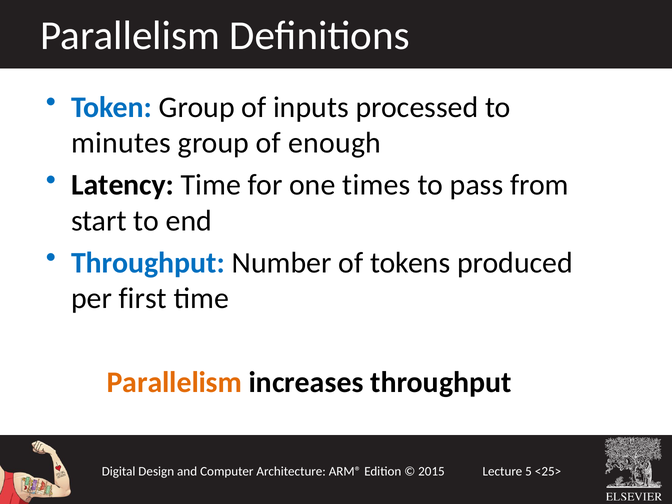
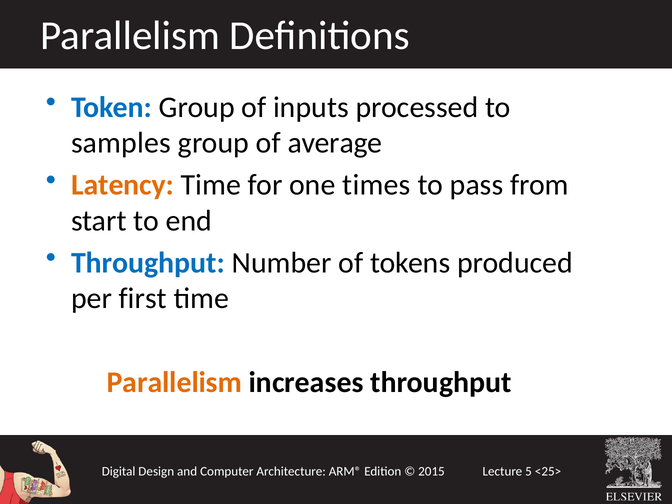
minutes: minutes -> samples (121, 143)
enough: enough -> average (335, 143)
Latency colour: black -> orange (123, 185)
